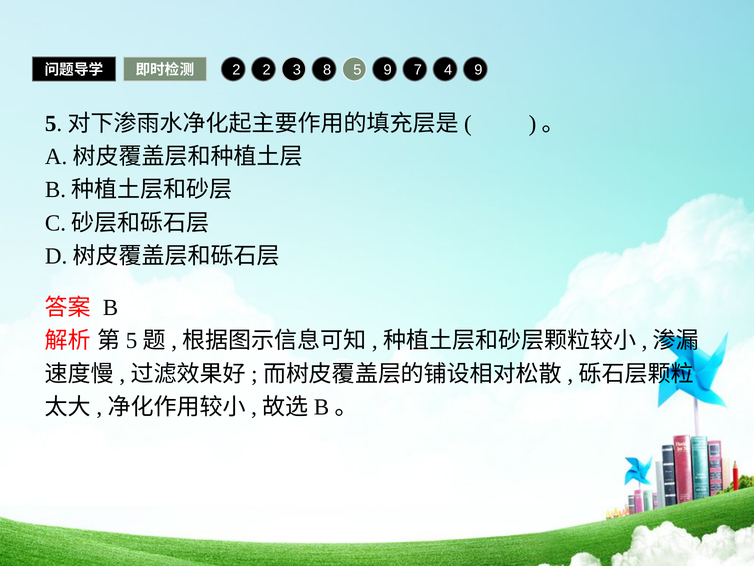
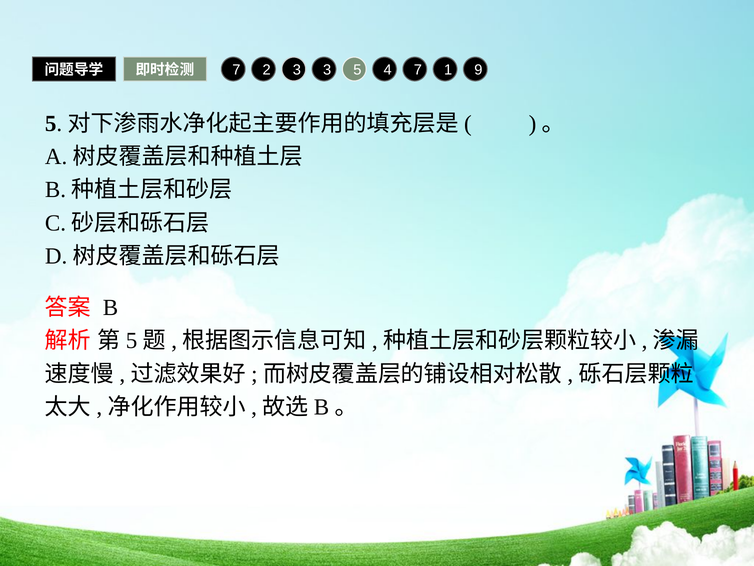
2: 2 -> 7 (236, 70)
3 8: 8 -> 3 (327, 70)
5 9: 9 -> 4 (388, 70)
4: 4 -> 1 (448, 70)
